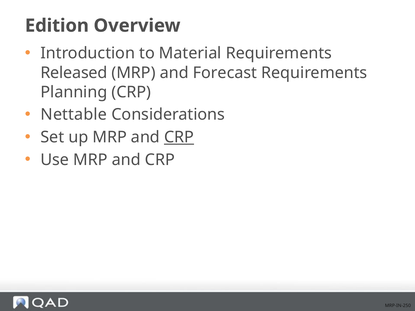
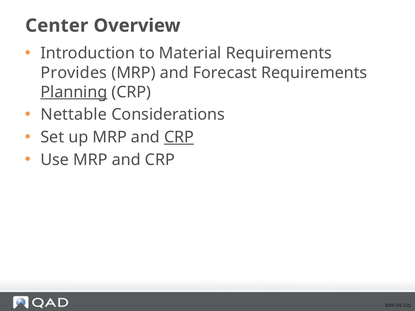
Edition: Edition -> Center (57, 26)
Released: Released -> Provides (74, 73)
Planning underline: none -> present (74, 92)
